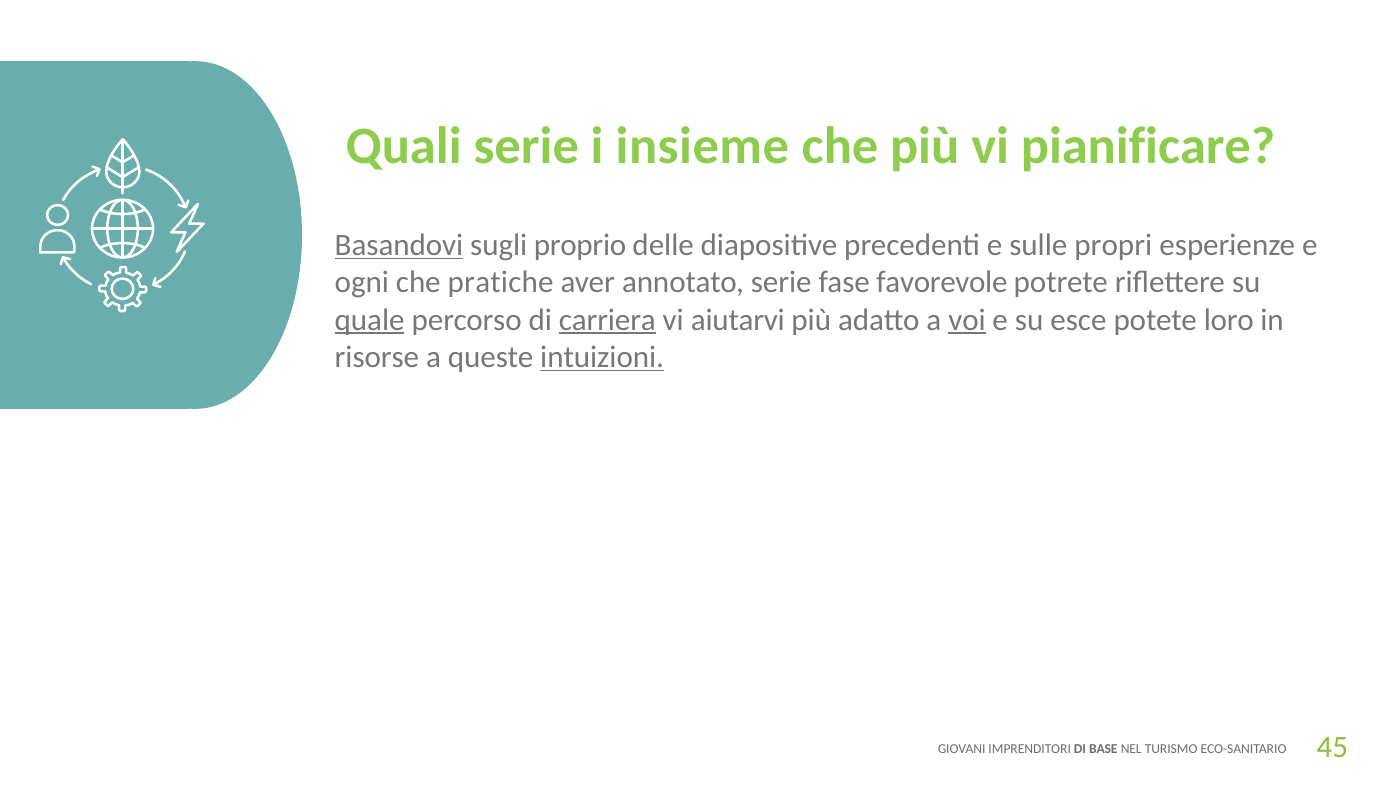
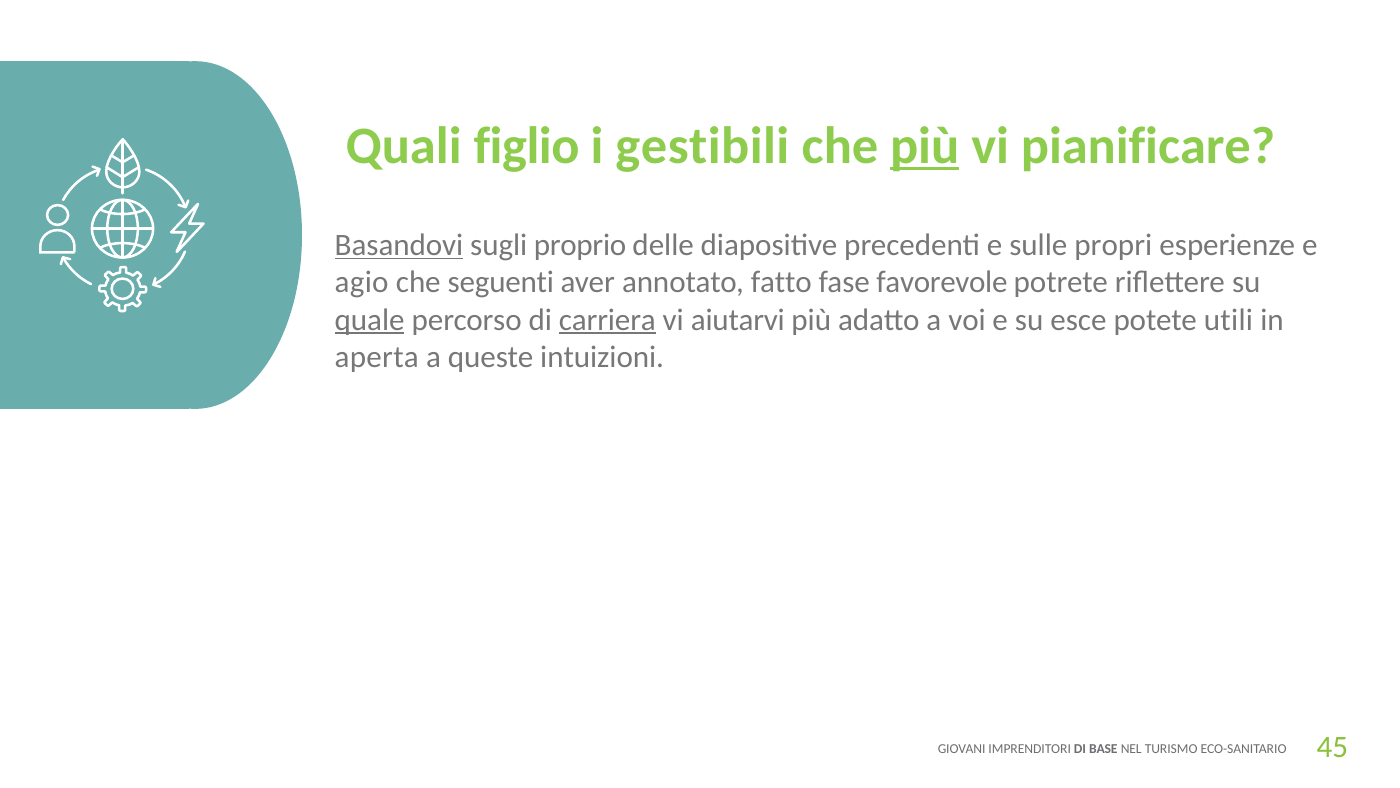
Quali serie: serie -> figlio (527, 146)
insieme: insieme -> gestibili (702, 146)
più underline: none -> present (925, 146)
ogni: ogni -> agio (362, 282)
pratiche: pratiche -> seguenti (501, 282)
annotato serie: serie -> fatto (781, 282)
voi underline: present -> none (967, 320)
loro: loro -> utili (1228, 320)
risorse: risorse -> aperta (377, 357)
intuizioni underline: present -> none (602, 357)
